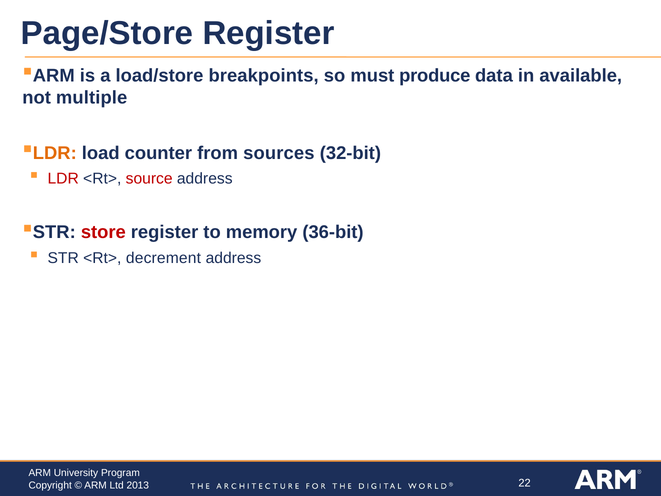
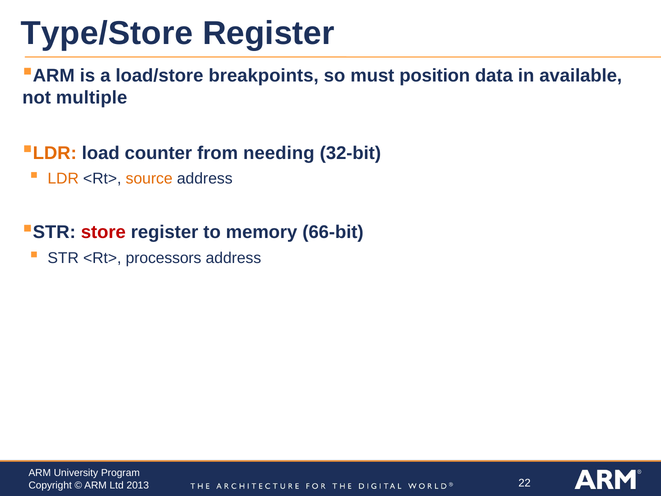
Page/Store: Page/Store -> Type/Store (107, 34)
produce: produce -> position (435, 76)
sources: sources -> needing (279, 153)
LDR colour: red -> orange (63, 179)
source colour: red -> orange (149, 179)
36-bit: 36-bit -> 66-bit (333, 232)
decrement: decrement -> processors (164, 258)
